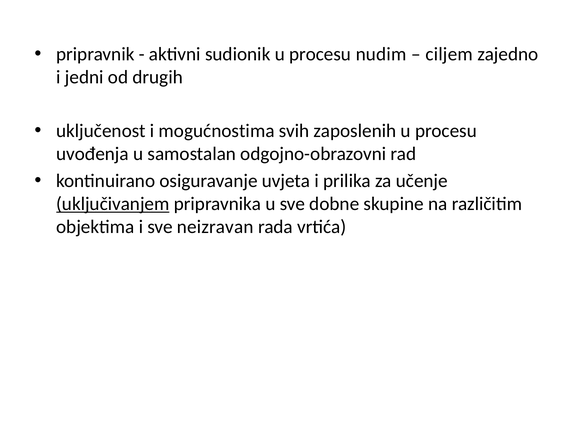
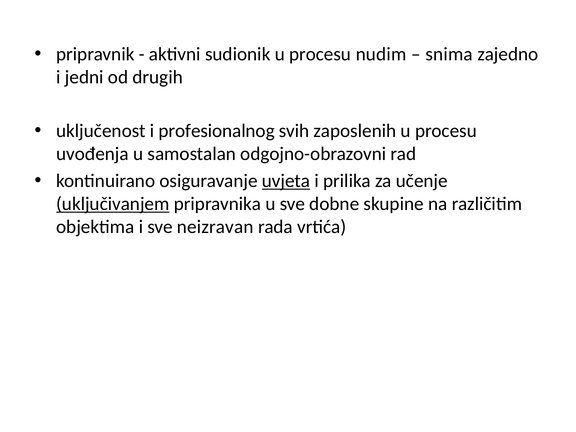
ciljem: ciljem -> snima (449, 54)
mogućnostima: mogućnostima -> profesionalnog (217, 131)
uvjeta underline: none -> present (286, 181)
